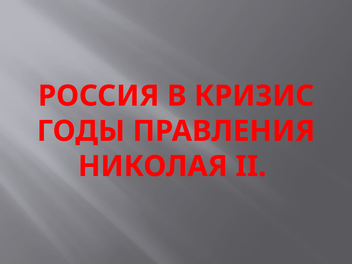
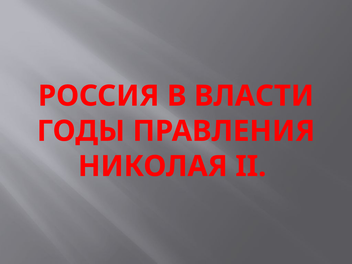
КРИЗИС: КРИЗИС -> ВЛАСТИ (254, 96)
